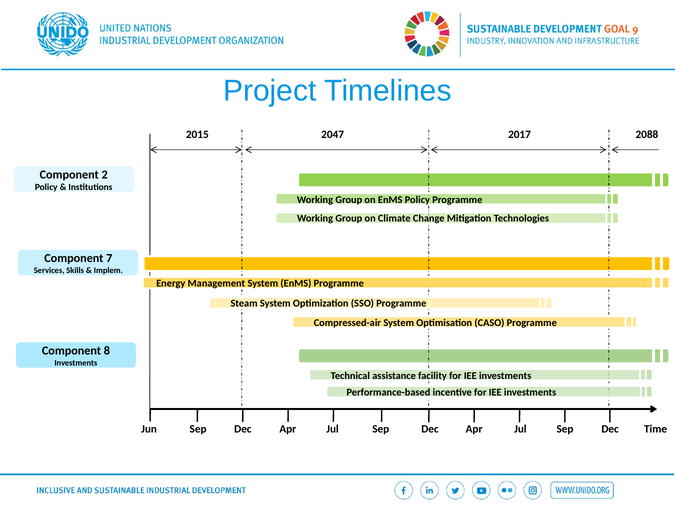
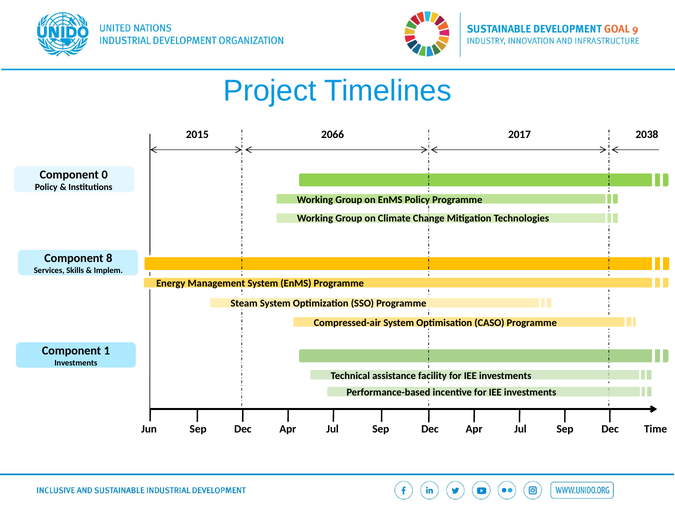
2047: 2047 -> 2066 (333, 135)
2088: 2088 -> 2038 (647, 135)
2: 2 -> 0 (105, 175)
Component 7: 7 -> 8 (109, 259)
8: 8 -> 1 (107, 351)
